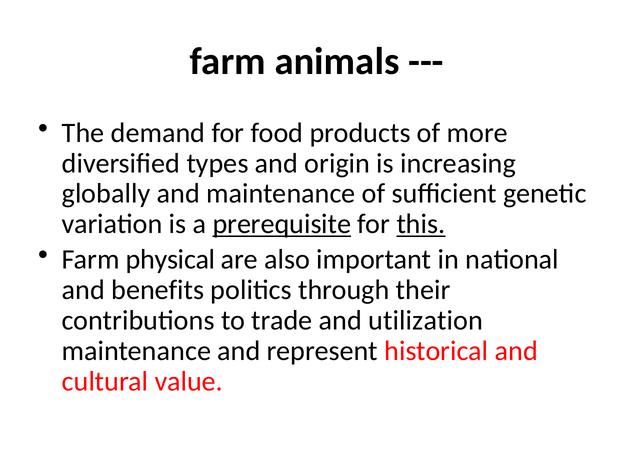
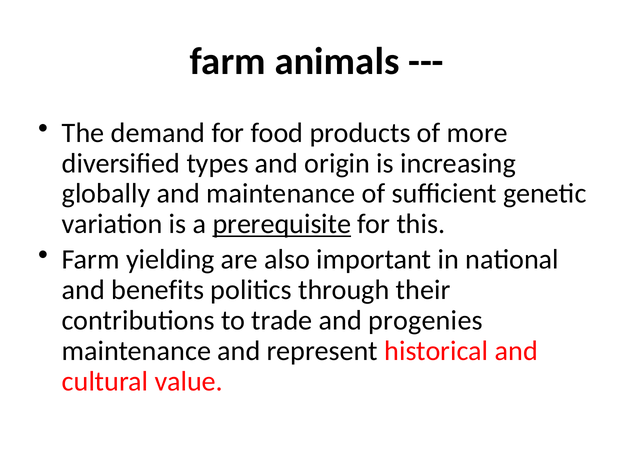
this underline: present -> none (421, 224)
physical: physical -> yielding (170, 260)
utilization: utilization -> progenies (426, 321)
